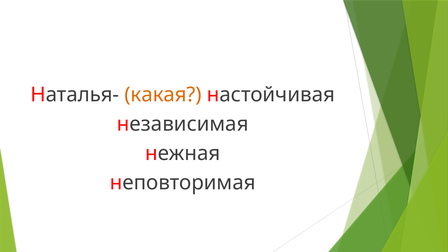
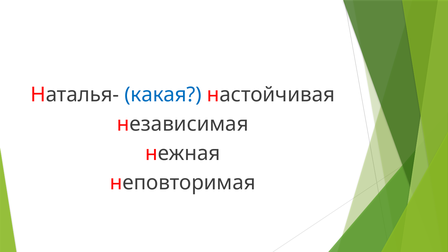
какая colour: orange -> blue (163, 95)
